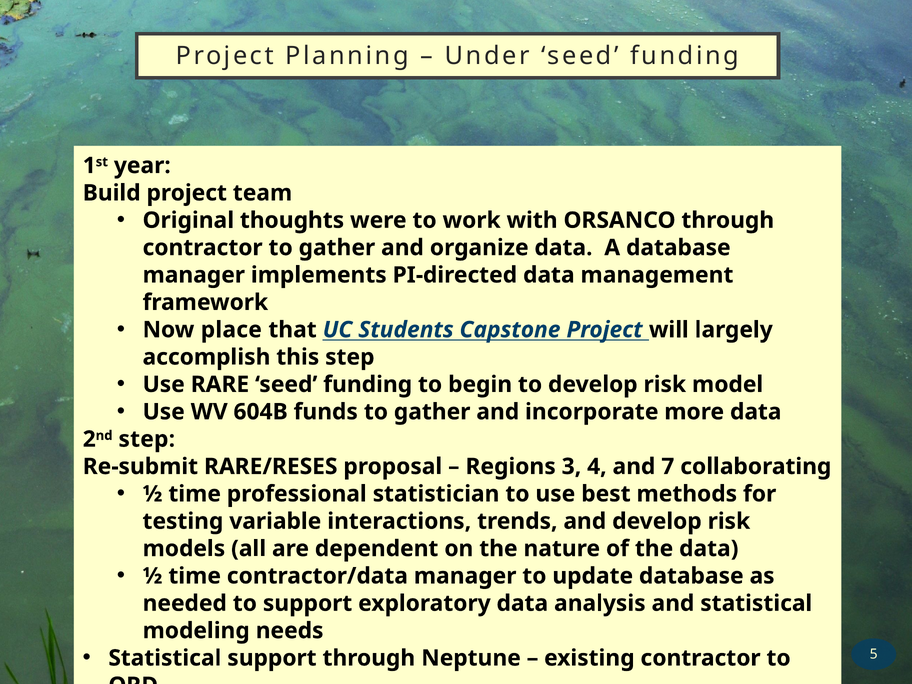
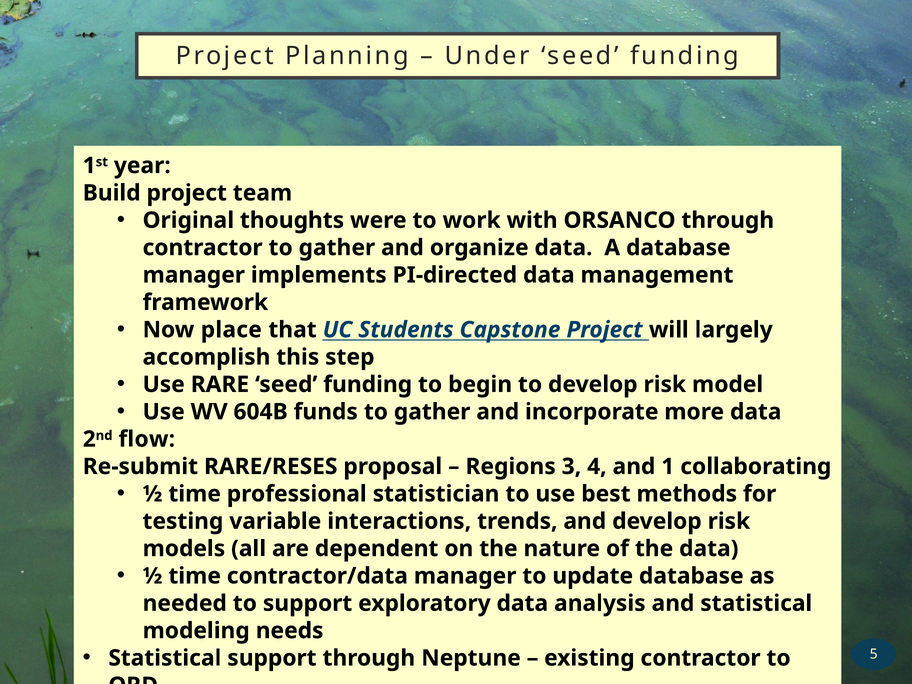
2nd step: step -> flow (147, 439)
7: 7 -> 1 (668, 467)
